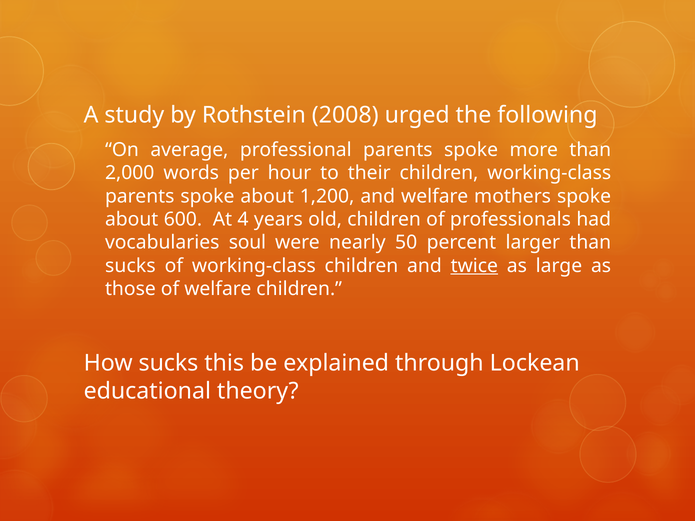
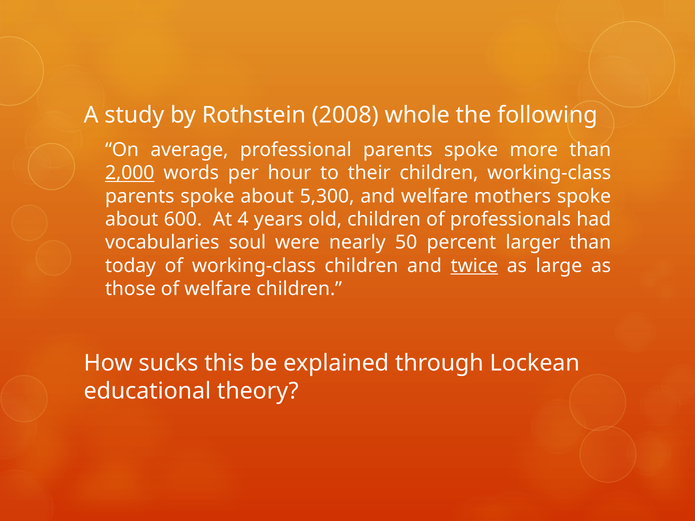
urged: urged -> whole (417, 115)
2,000 underline: none -> present (130, 173)
1,200: 1,200 -> 5,300 (327, 196)
sucks: sucks -> today (130, 266)
